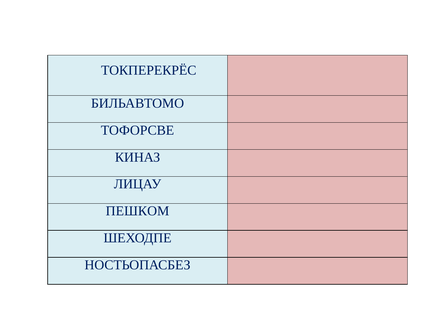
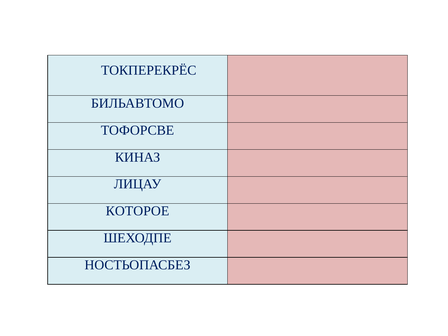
ПЕШКОМ: ПЕШКОМ -> КОТОРОЕ (138, 211)
